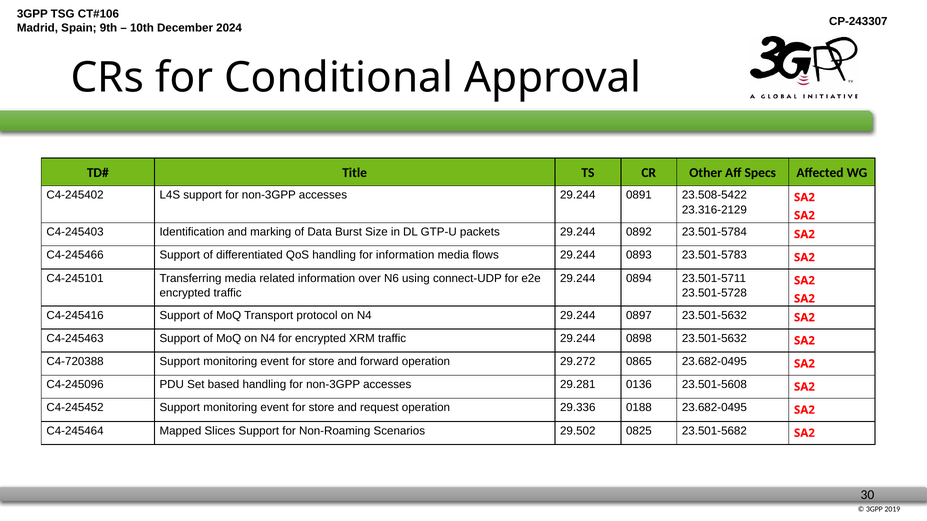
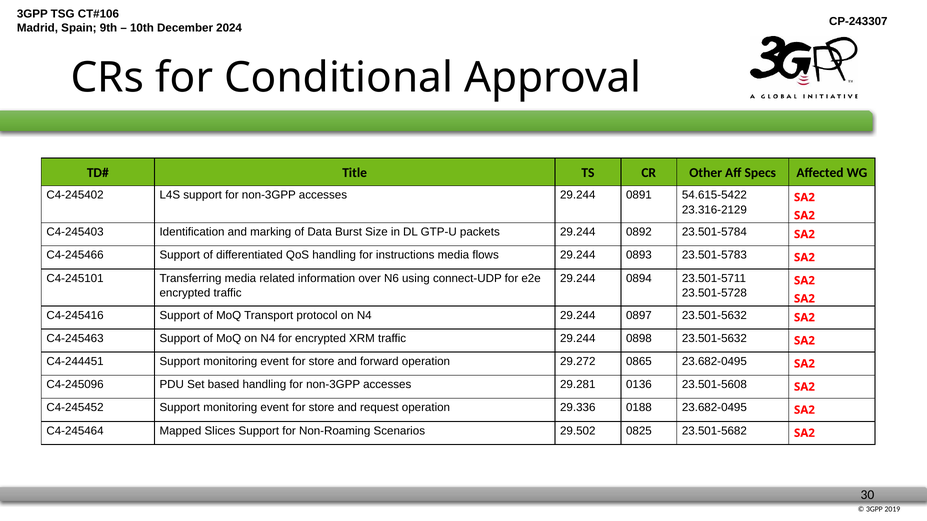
23.508-5422: 23.508-5422 -> 54.615-5422 (714, 195)
for information: information -> instructions (405, 255)
C4-720388: C4-720388 -> C4-244451 (75, 362)
